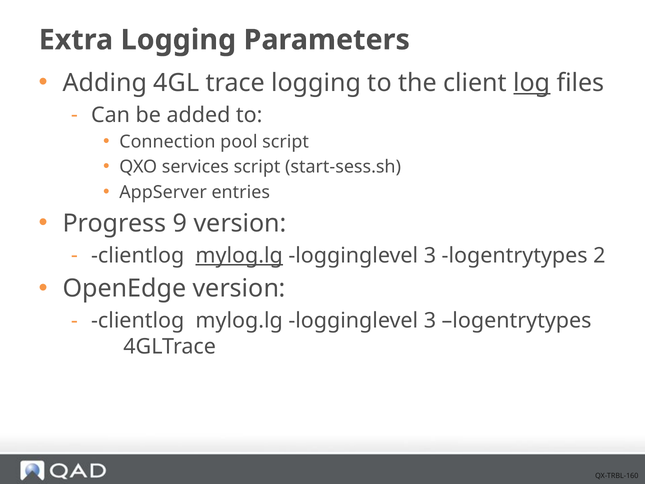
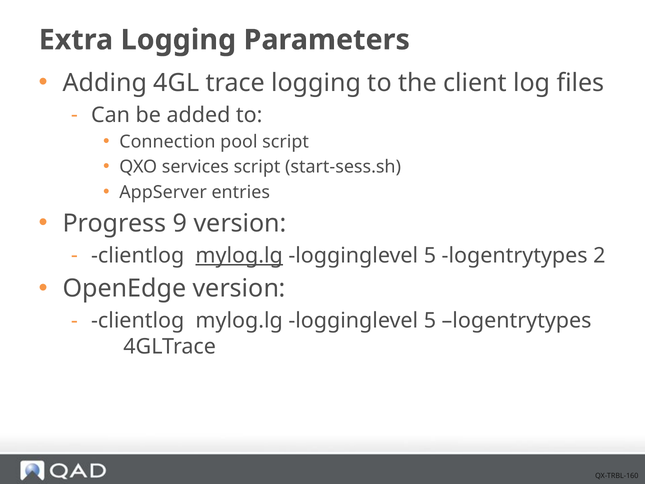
log underline: present -> none (532, 83)
3: 3 -> 5 (430, 255)
3: 3 -> 5 (430, 321)
